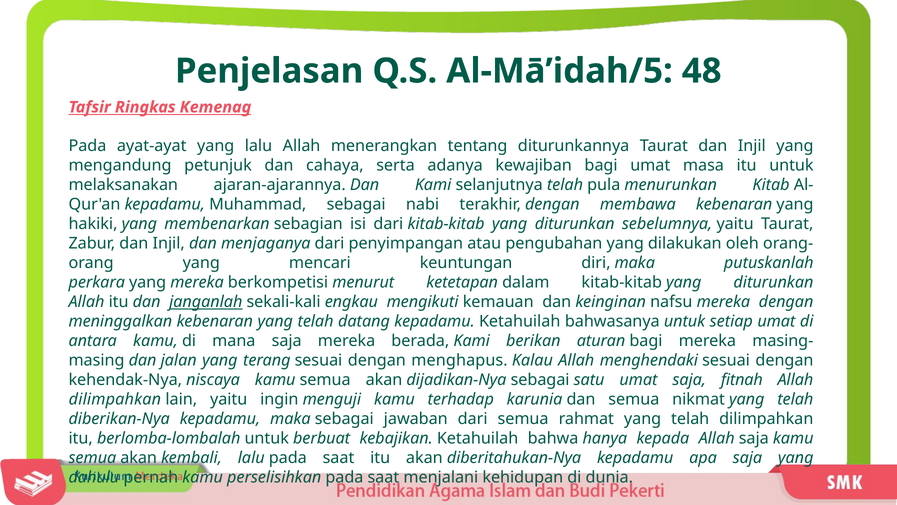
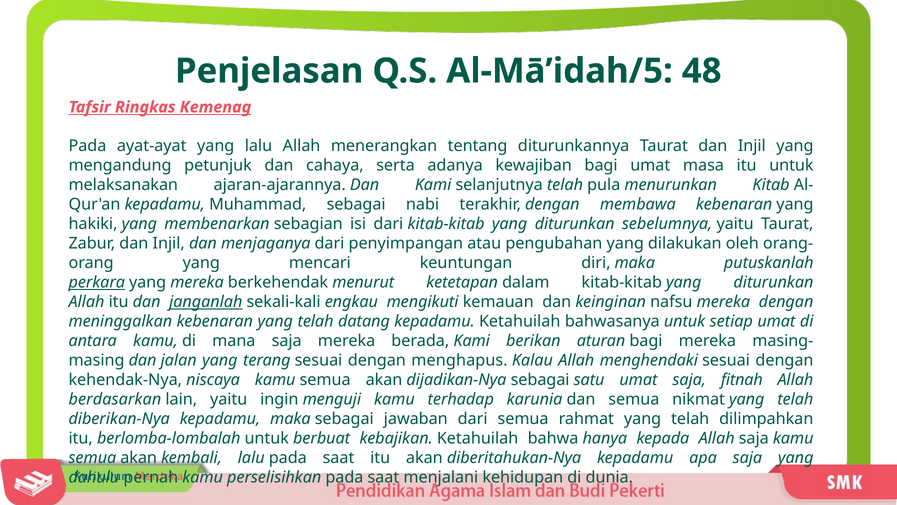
perkara underline: none -> present (97, 282)
berkompetisi: berkompetisi -> berkehendak (278, 282)
dilimpahkan: dilimpahkan -> berdasarkan (115, 399)
